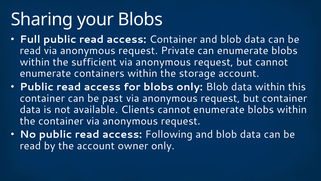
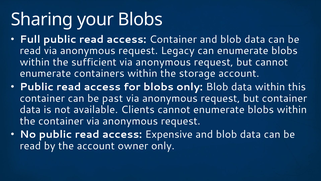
Private: Private -> Legacy (178, 51)
Following: Following -> Expensive (169, 134)
